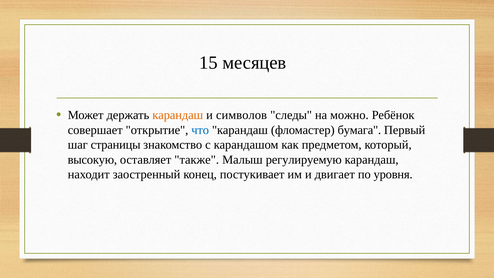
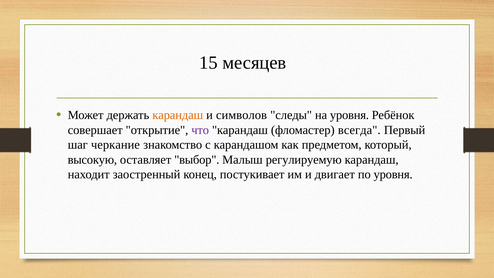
на можно: можно -> уровня (349, 115)
что colour: blue -> purple (200, 130)
бумага: бумага -> всегда (359, 130)
страницы: страницы -> черкание (115, 145)
также: также -> выбор (197, 160)
